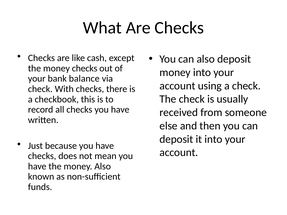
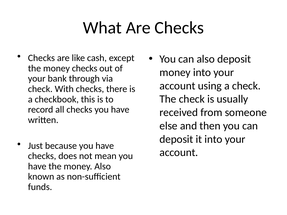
balance: balance -> through (84, 79)
